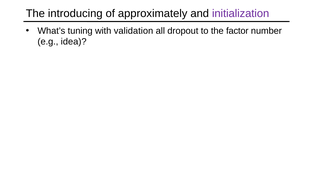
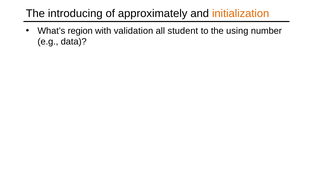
initialization colour: purple -> orange (241, 13)
tuning: tuning -> region (80, 31)
dropout: dropout -> student (183, 31)
factor: factor -> using (237, 31)
idea: idea -> data (74, 42)
